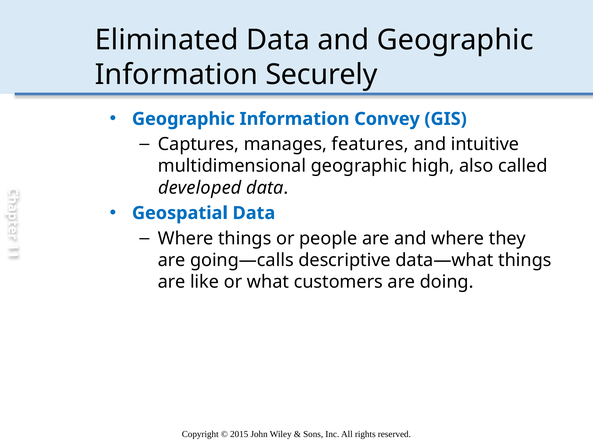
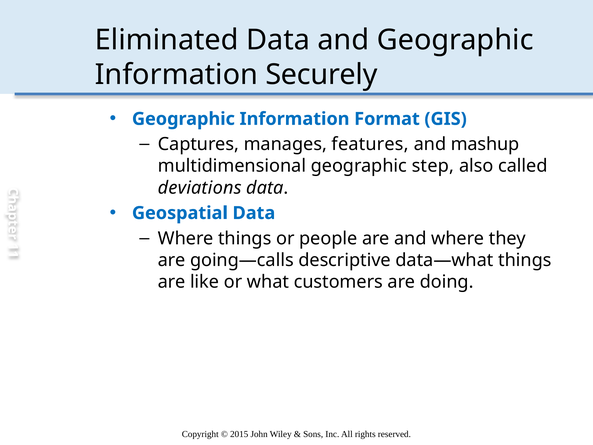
Convey: Convey -> Format (387, 119)
intuitive: intuitive -> mashup (485, 144)
high: high -> step (433, 166)
developed: developed -> deviations (200, 188)
